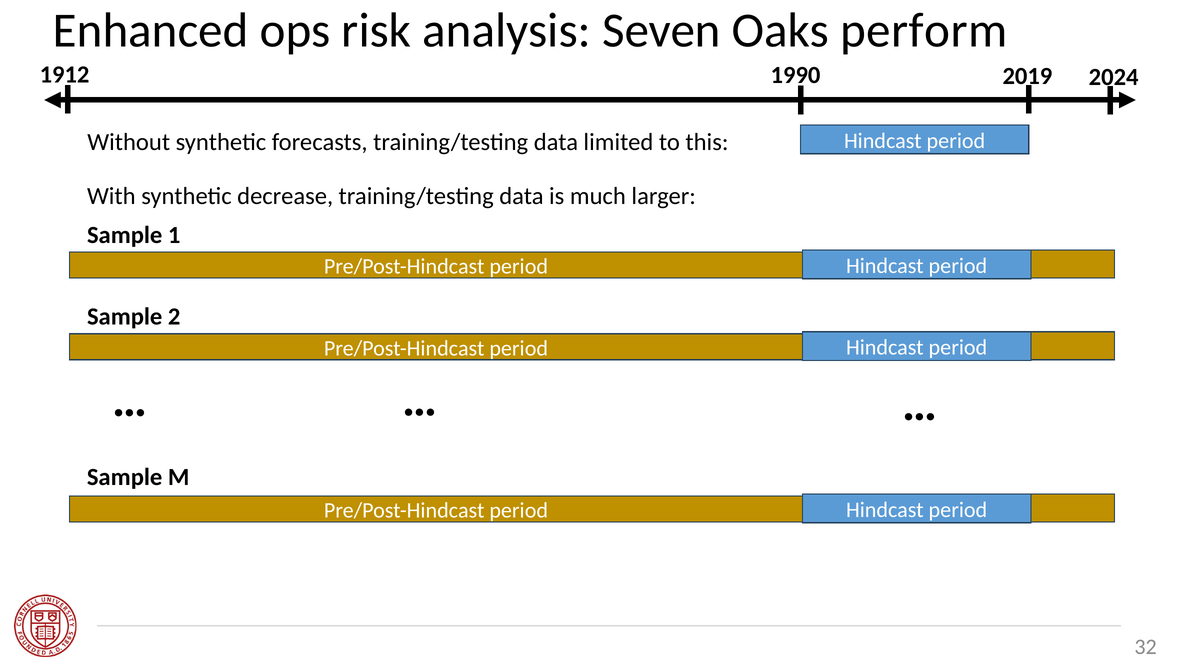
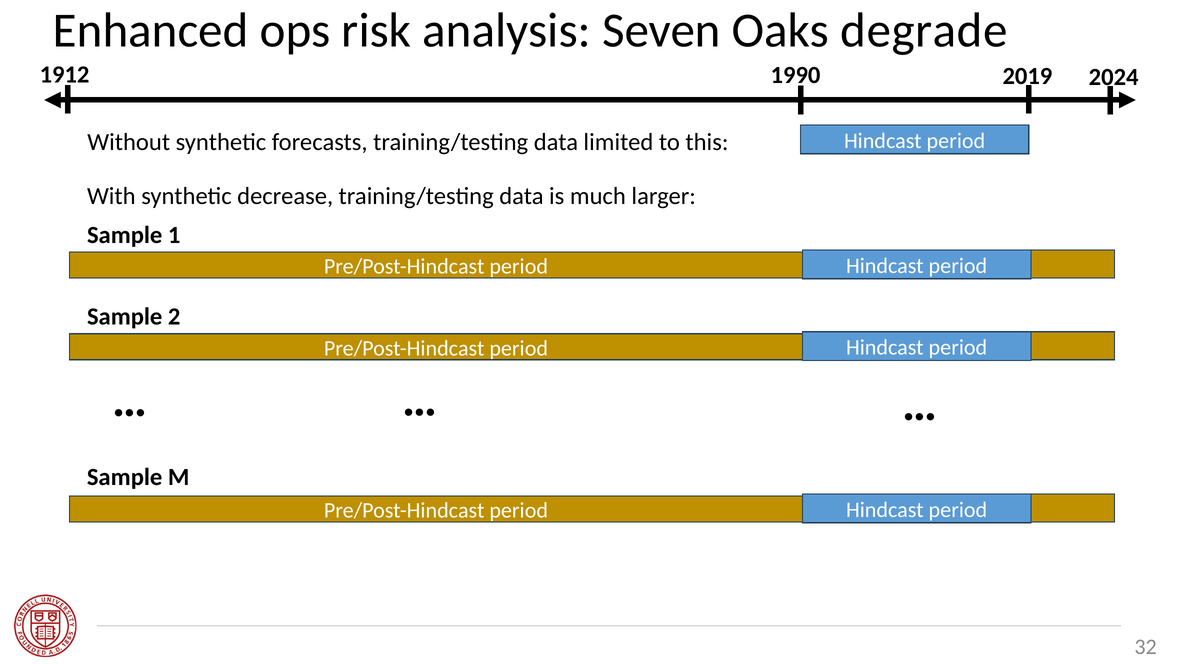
perform: perform -> degrade (924, 31)
